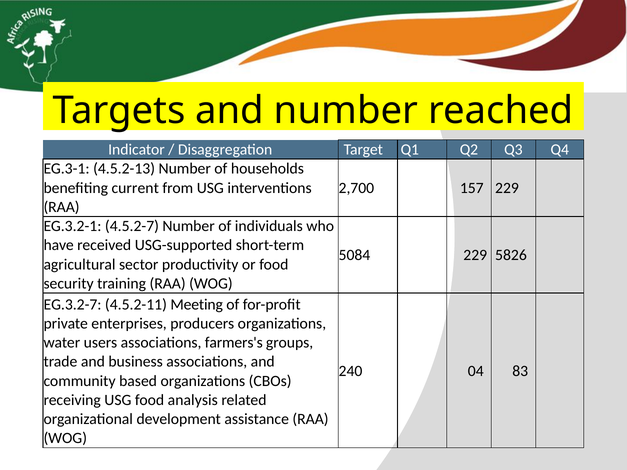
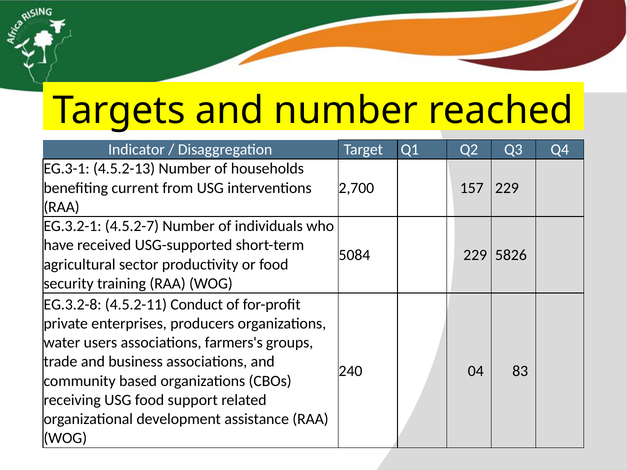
EG.3.2-7: EG.3.2-7 -> EG.3.2-8 (73, 305)
Meeting: Meeting -> Conduct (197, 305)
analysis: analysis -> support (193, 400)
